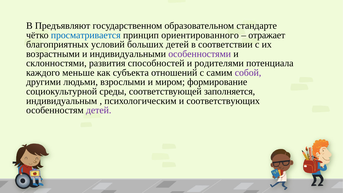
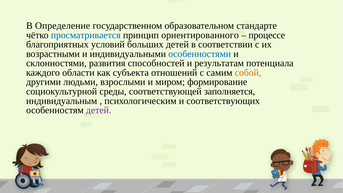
Предъявляют: Предъявляют -> Определение (63, 26)
отражает: отражает -> процессе (267, 35)
особенностями colour: purple -> blue (200, 54)
родителями: родителями -> результатам (219, 63)
меньше: меньше -> области (78, 73)
собой colour: purple -> orange (248, 73)
